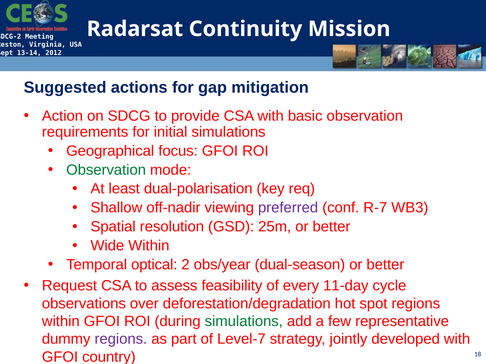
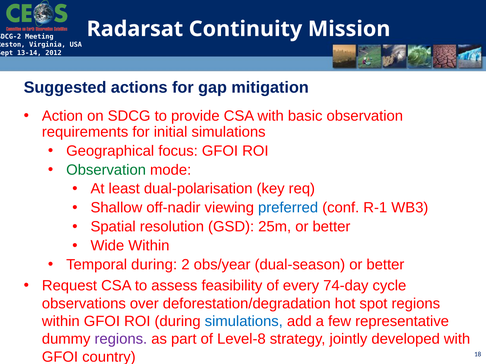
preferred colour: purple -> blue (288, 208)
R-7: R-7 -> R-1 (375, 208)
Temporal optical: optical -> during (154, 265)
11-day: 11-day -> 74-day (346, 286)
simulations colour: green -> blue (244, 322)
Level-7: Level-7 -> Level-8 (241, 339)
